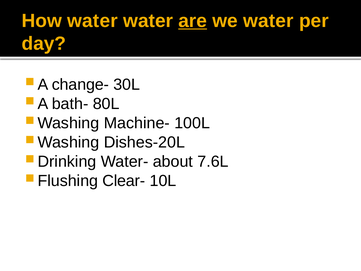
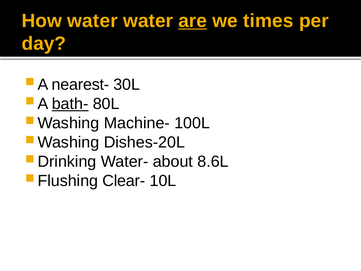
we water: water -> times (268, 21)
change-: change- -> nearest- (80, 84)
bath- underline: none -> present (70, 104)
7.6L: 7.6L -> 8.6L (213, 161)
